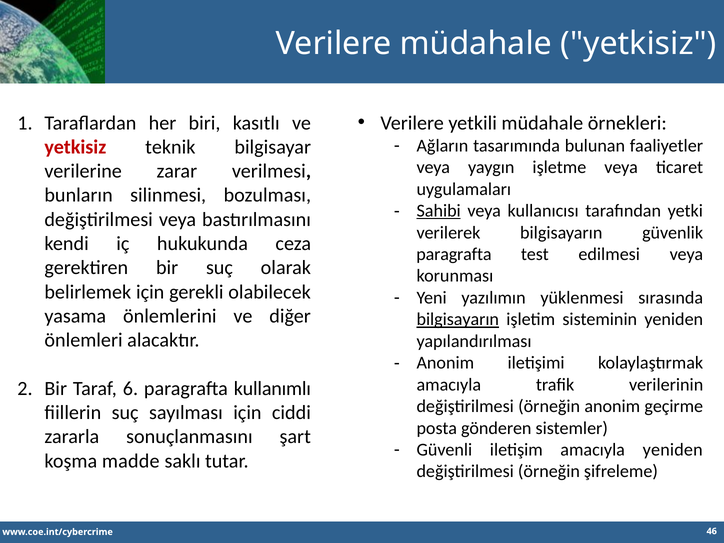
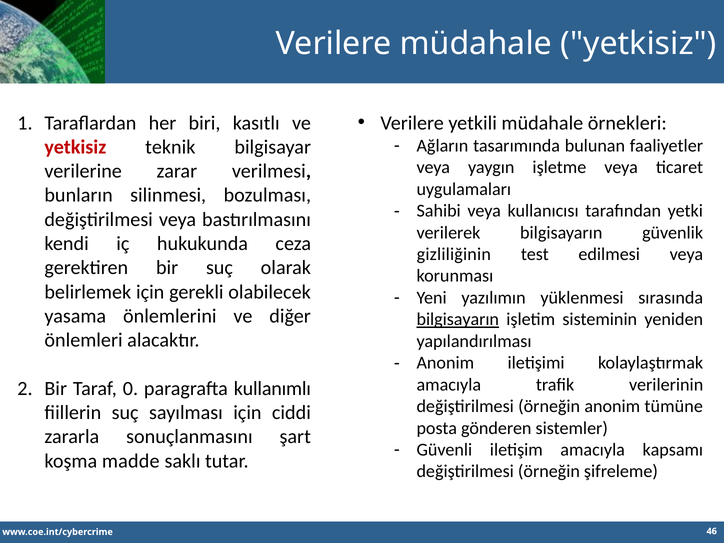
Sahibi underline: present -> none (439, 211)
paragrafta: paragrafta -> gizliliğinin (454, 254)
6: 6 -> 0 (130, 388)
geçirme: geçirme -> tümüne (674, 406)
amacıyla yeniden: yeniden -> kapsamı (673, 450)
